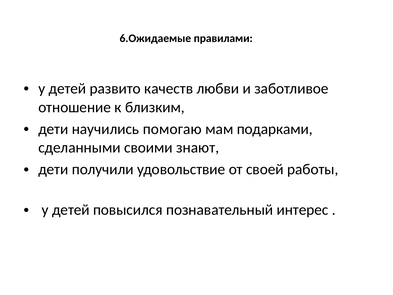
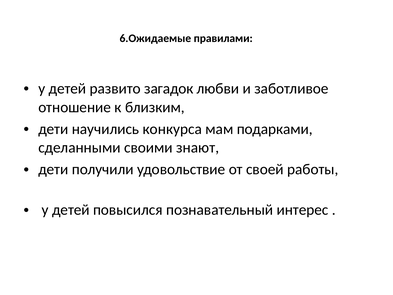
качеств: качеств -> загадок (169, 88)
помогаю: помогаю -> конкурса (172, 129)
